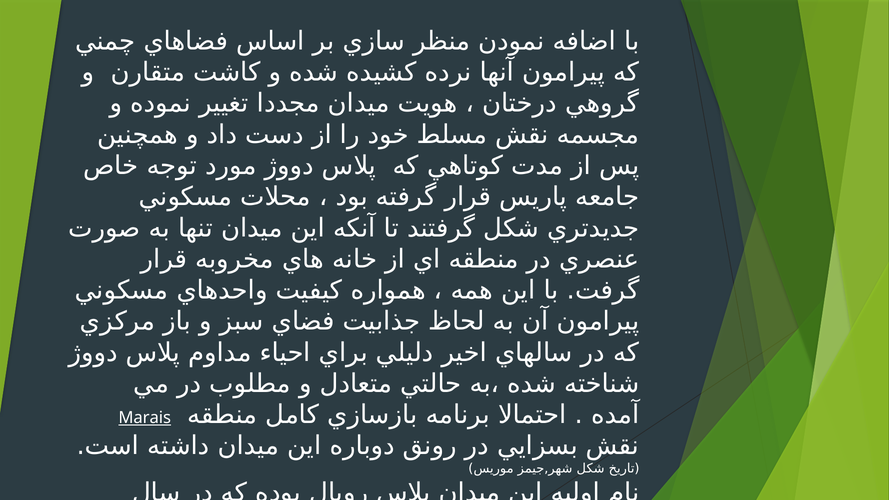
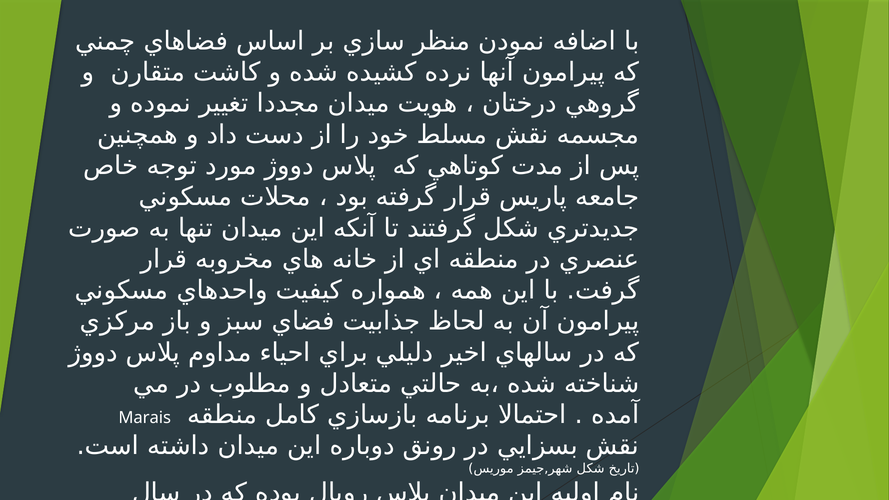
Marais underline: present -> none (145, 418)
